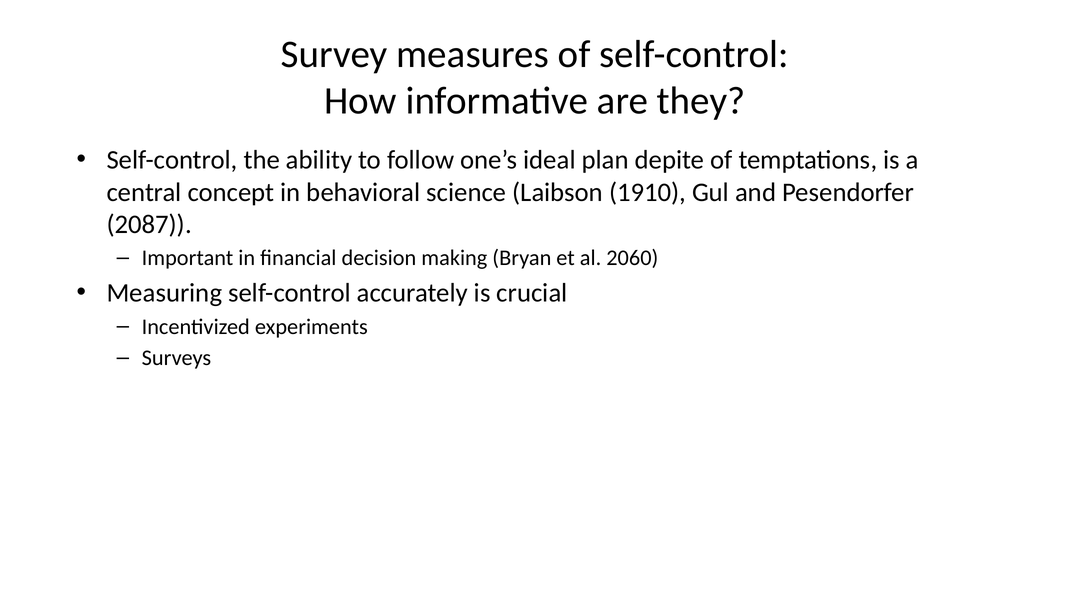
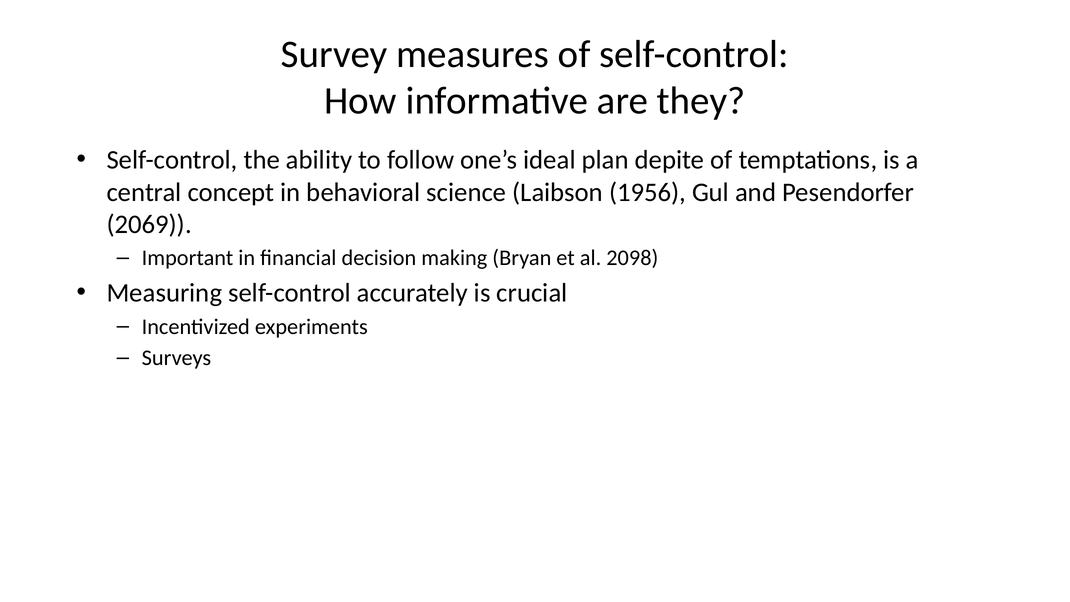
1910: 1910 -> 1956 (648, 192)
2087: 2087 -> 2069 (149, 224)
2060: 2060 -> 2098 (632, 258)
